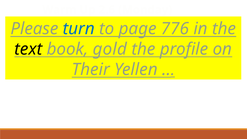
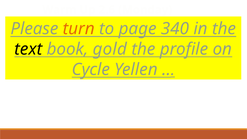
turn colour: blue -> orange (79, 29)
776: 776 -> 340 (175, 29)
Their: Their -> Cycle (91, 70)
